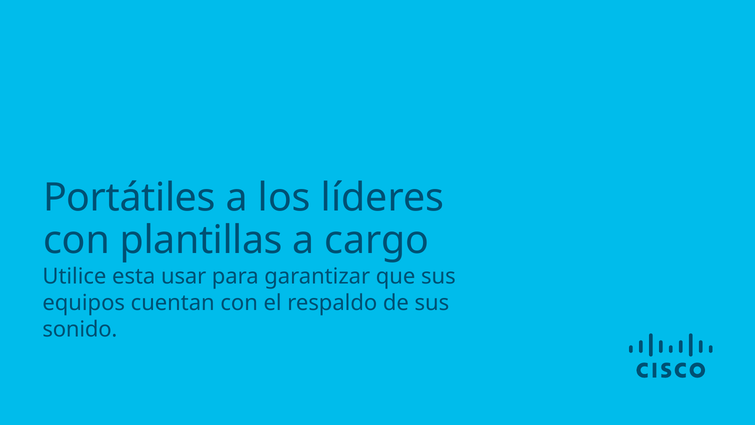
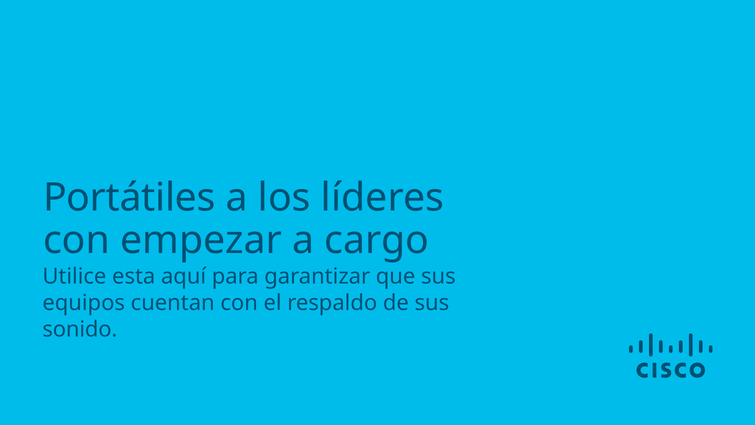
plantillas: plantillas -> empezar (201, 240)
usar: usar -> aquí (184, 276)
